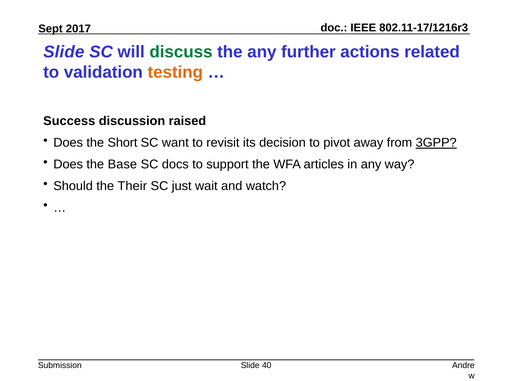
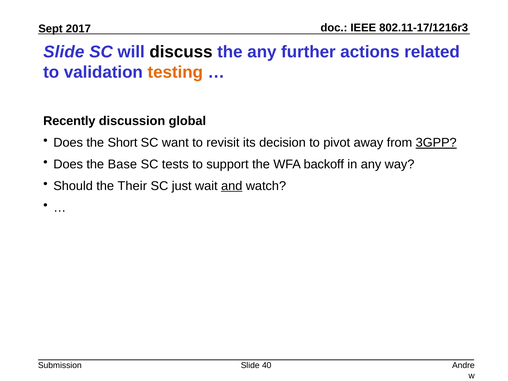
discuss colour: green -> black (181, 52)
Success: Success -> Recently (69, 121)
raised: raised -> global (187, 121)
docs: docs -> tests (175, 164)
articles: articles -> backoff (324, 164)
and underline: none -> present (232, 186)
